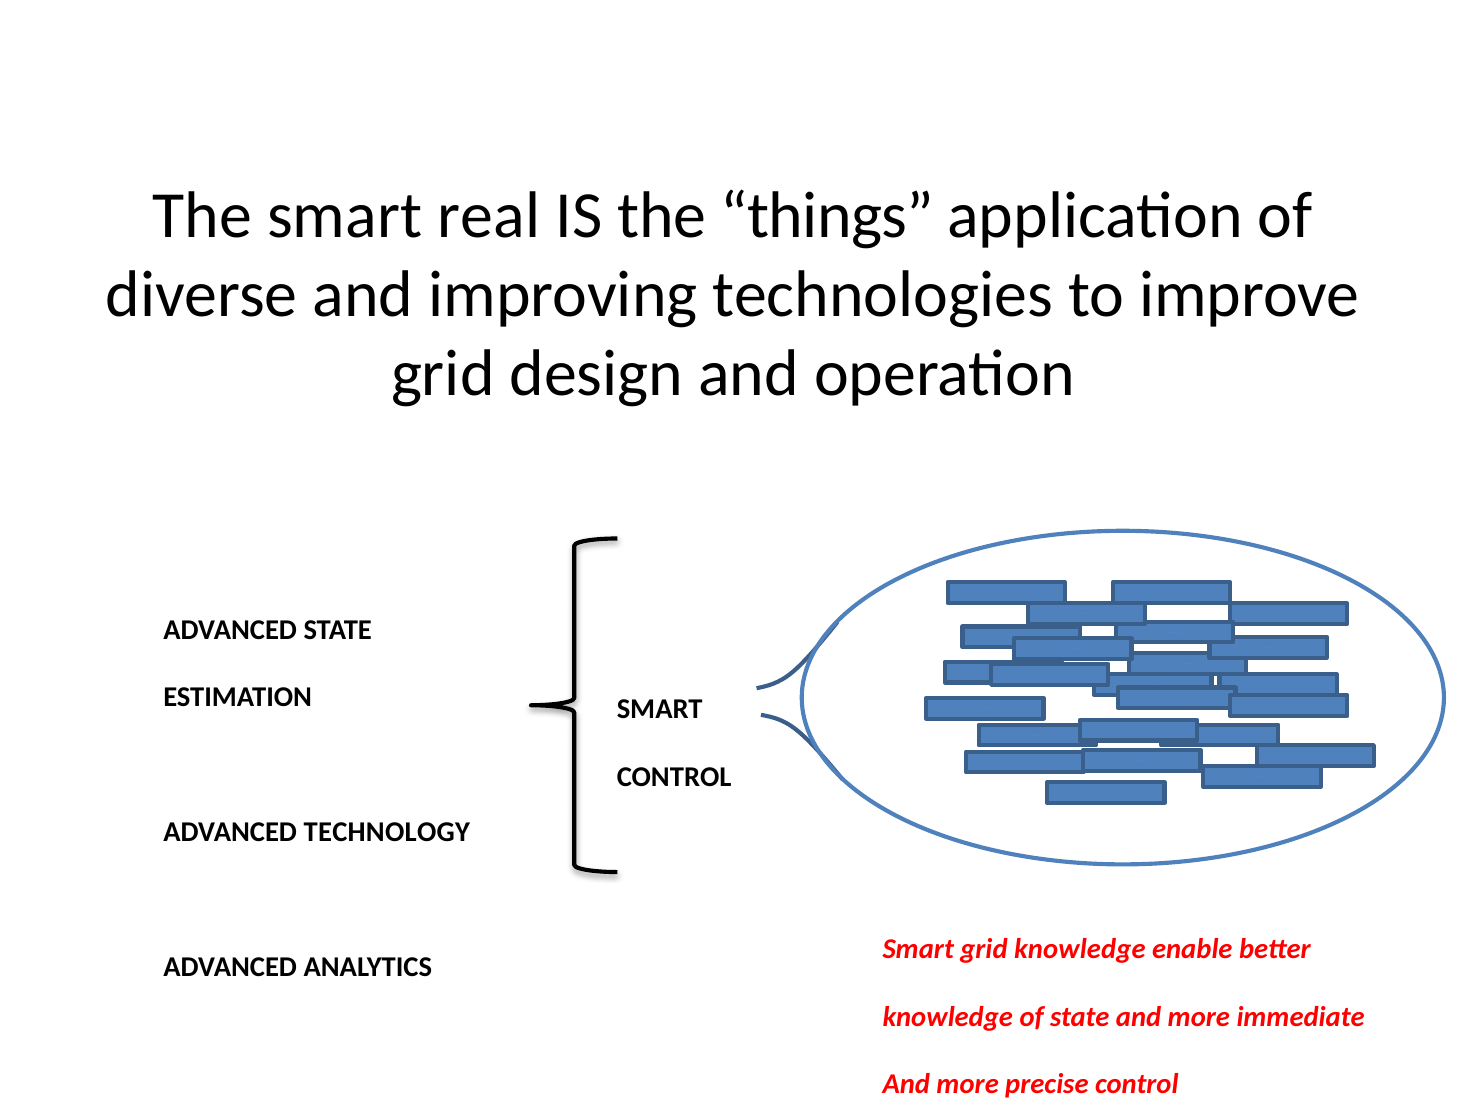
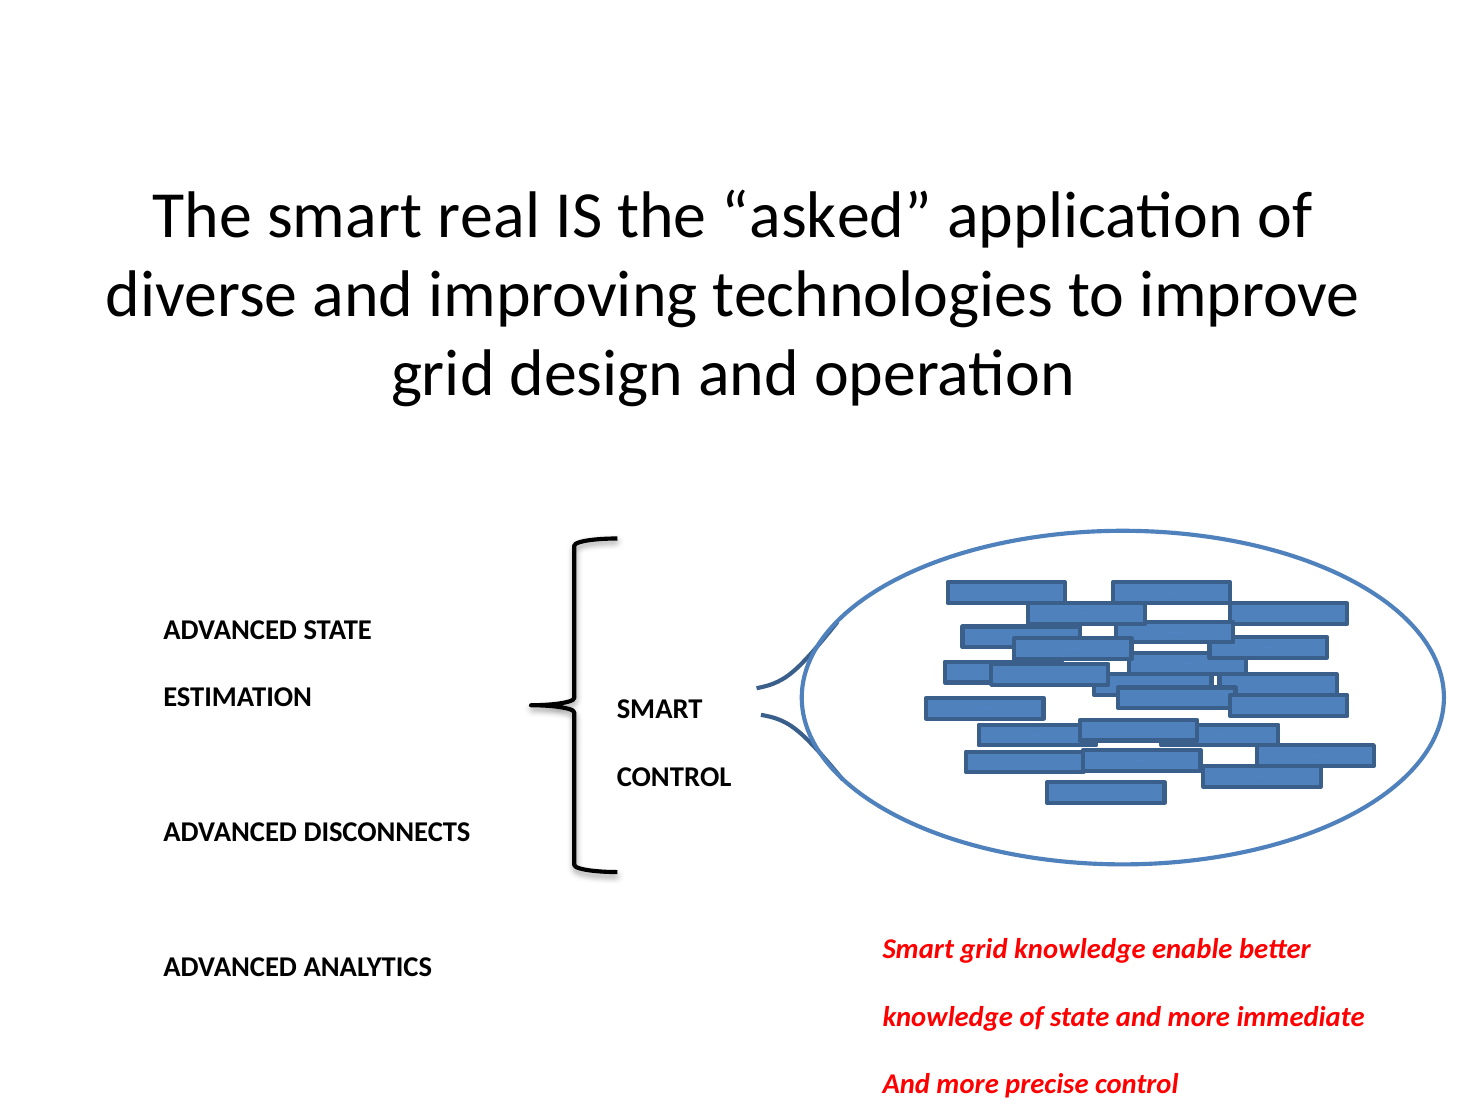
things: things -> asked (827, 216)
TECHNOLOGY: TECHNOLOGY -> DISCONNECTS (387, 832)
